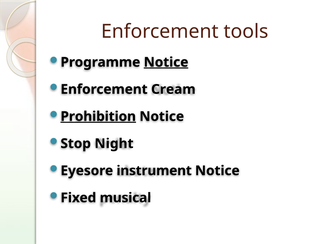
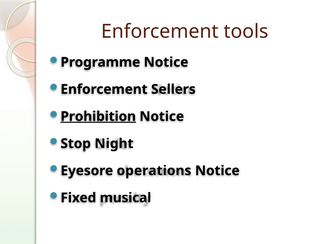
Notice underline: present -> none (166, 62)
Cream: Cream -> Sellers (173, 89)
instrument: instrument -> operations (154, 171)
